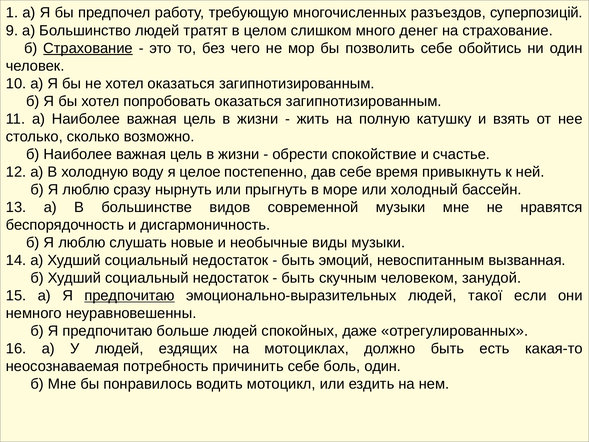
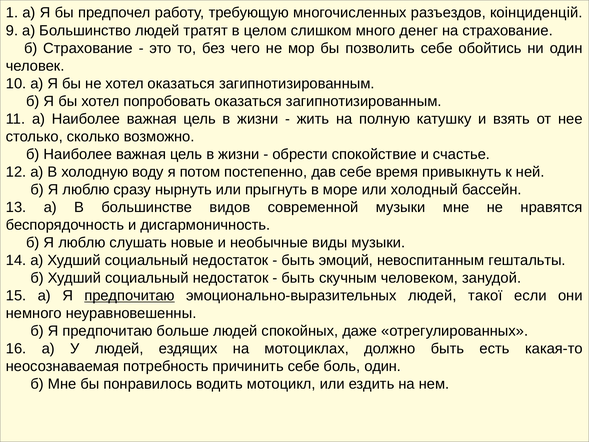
суперпозицій: суперпозицій -> коінциденцій (536, 13)
Страхование underline: present -> none (88, 48)
целое: целое -> потом (200, 172)
вызванная: вызванная -> гештальты (527, 260)
